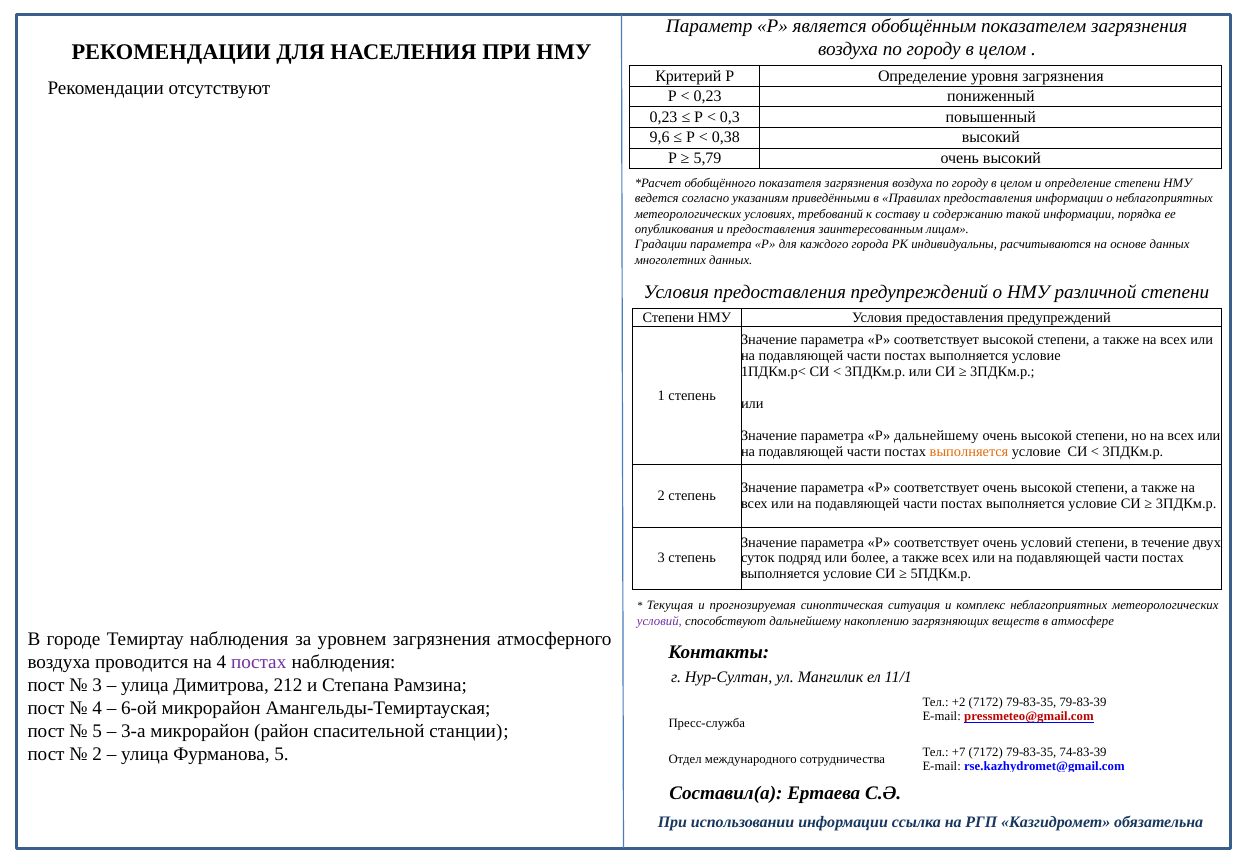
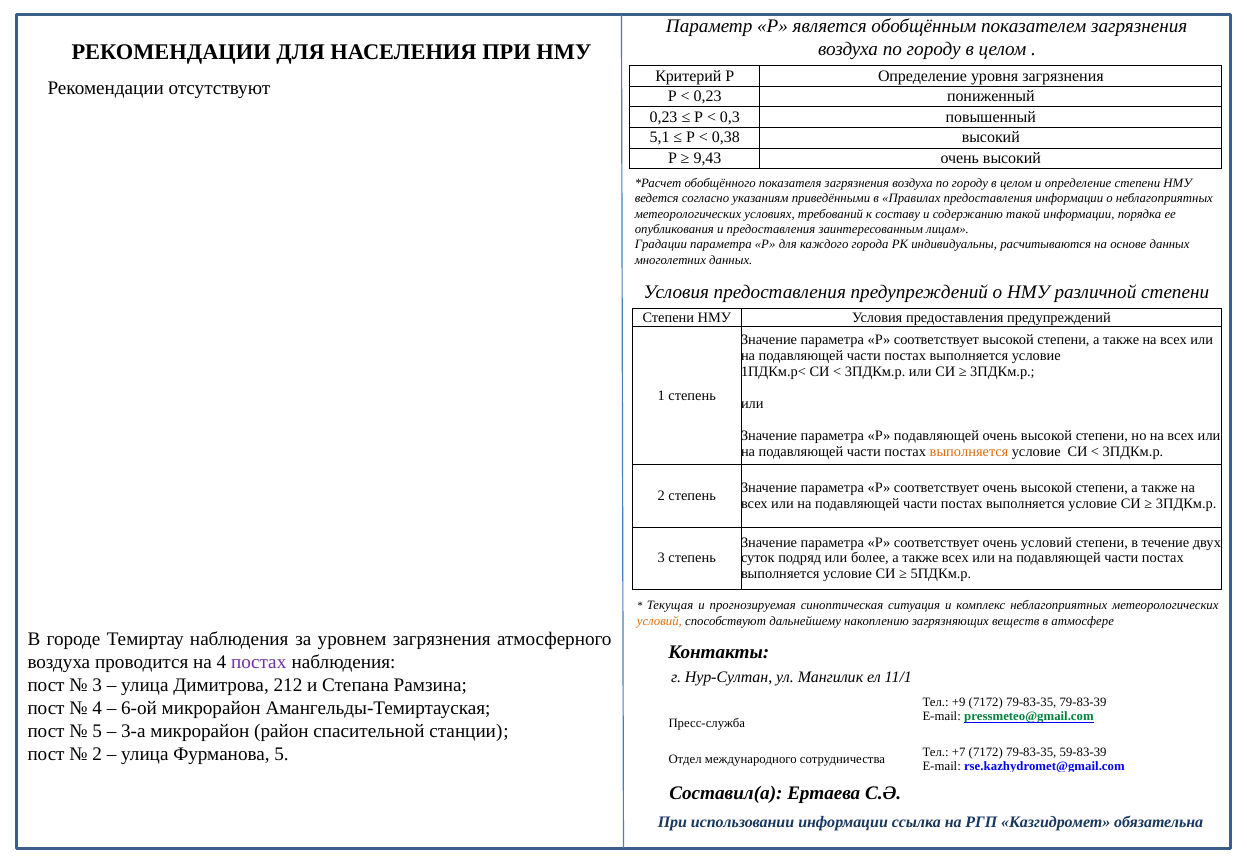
9,6: 9,6 -> 5,1 (660, 138)
5,79: 5,79 -> 9,43 (707, 158)
Р дальнейшему: дальнейшему -> подавляющей (936, 435)
условий colour: purple -> orange (659, 621)
+2: +2 -> +9 (959, 703)
pressmeteo@gmail.com colour: red -> green (1029, 717)
74-83-39: 74-83-39 -> 59-83-39 (1083, 753)
